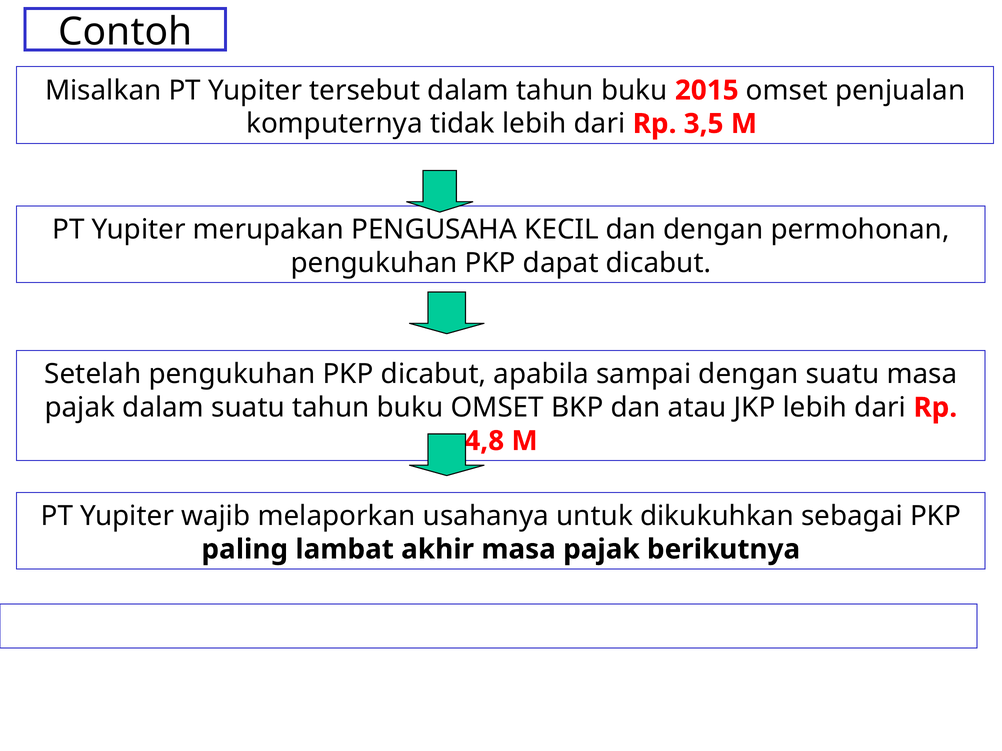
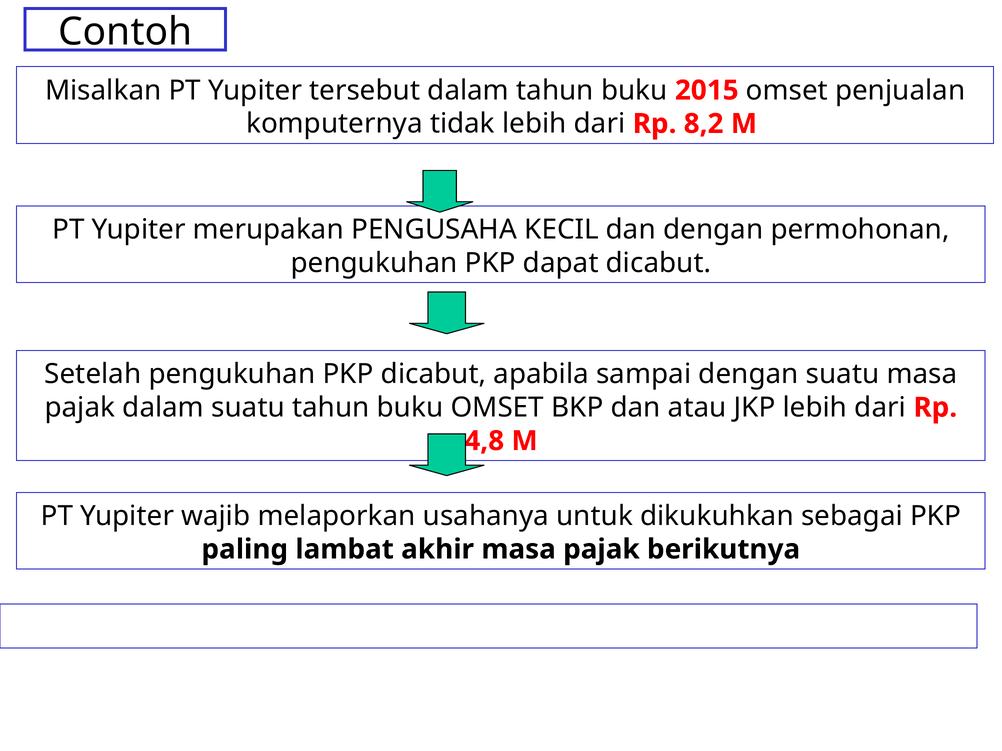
3,5: 3,5 -> 8,2 (704, 124)
